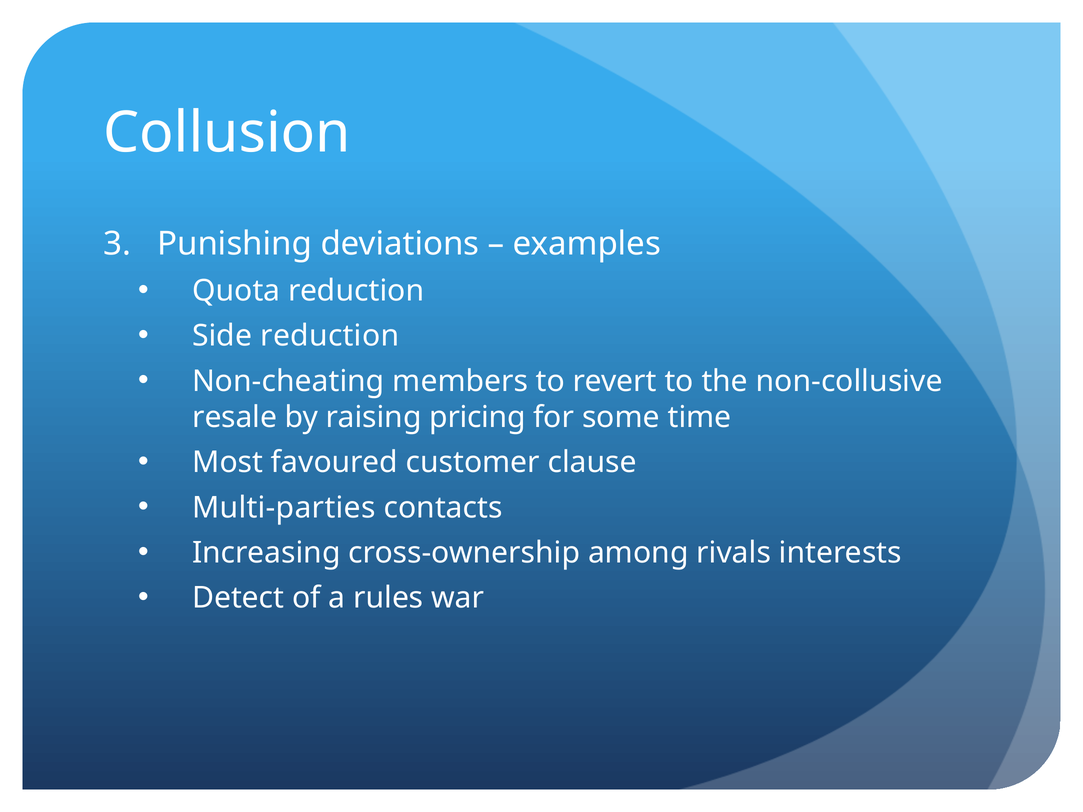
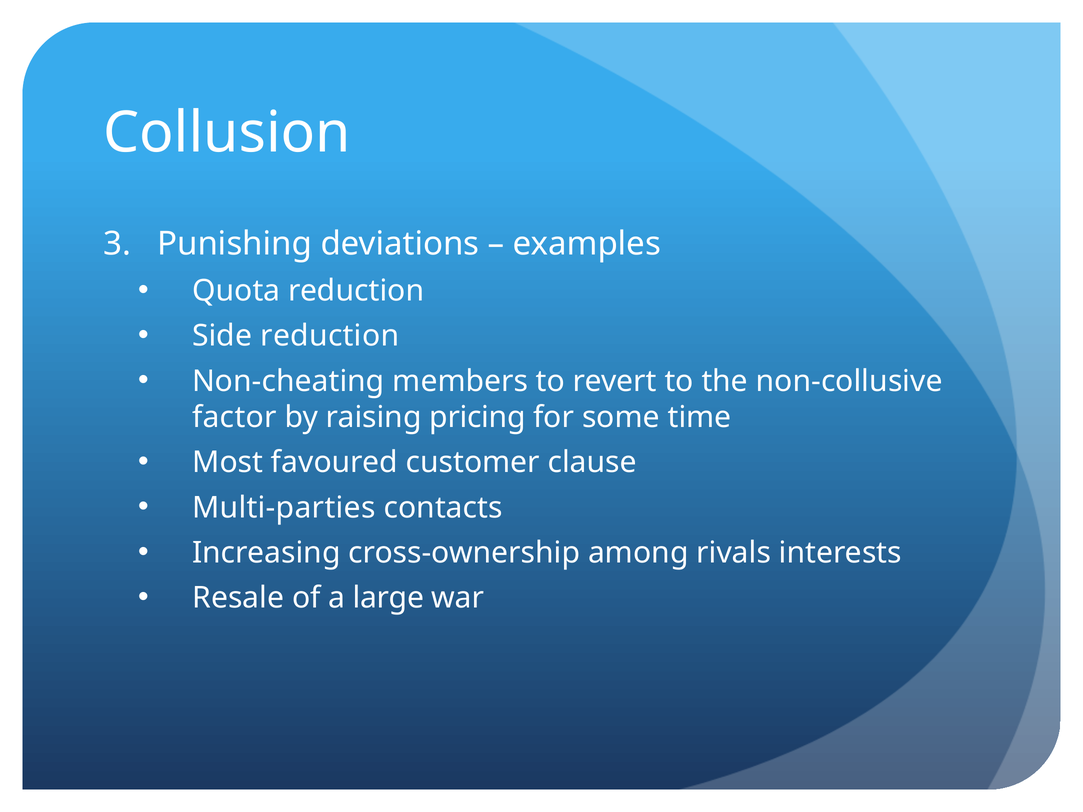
resale: resale -> factor (234, 417)
Detect: Detect -> Resale (238, 598)
rules: rules -> large (388, 598)
